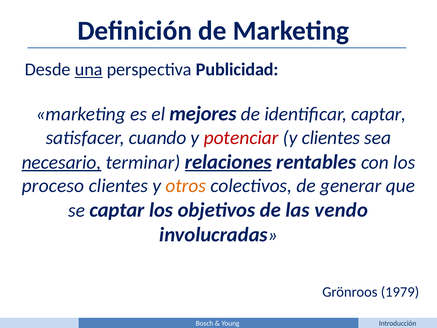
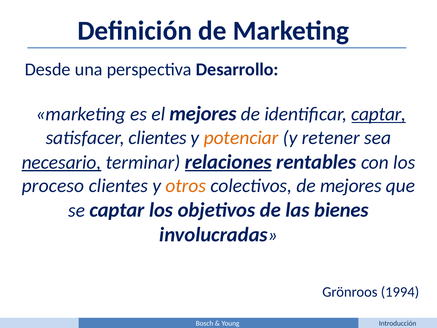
una underline: present -> none (89, 70)
Publicidad: Publicidad -> Desarrollo (237, 70)
captar underline: none -> present (379, 114)
satisfacer cuando: cuando -> clientes (158, 138)
potenciar colour: red -> orange (241, 138)
y clientes: clientes -> retener (331, 138)
de generar: generar -> mejores (351, 186)
vendo: vendo -> bienes (341, 210)
1979: 1979 -> 1994 (400, 292)
